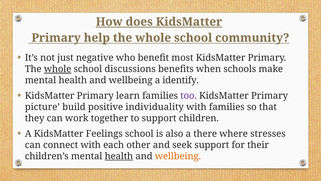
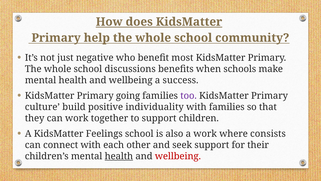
whole underline: present -> none (58, 69)
identify: identify -> success (181, 80)
learn: learn -> going (128, 96)
picture: picture -> culture (42, 107)
a there: there -> work (205, 133)
stresses: stresses -> consists (268, 133)
wellbeing colour: orange -> red (178, 156)
